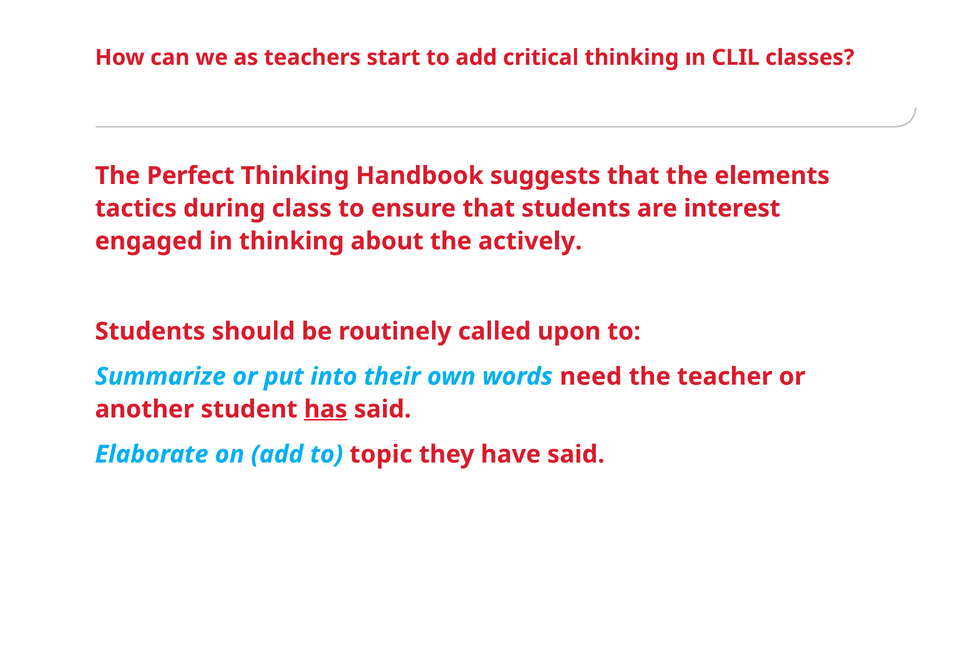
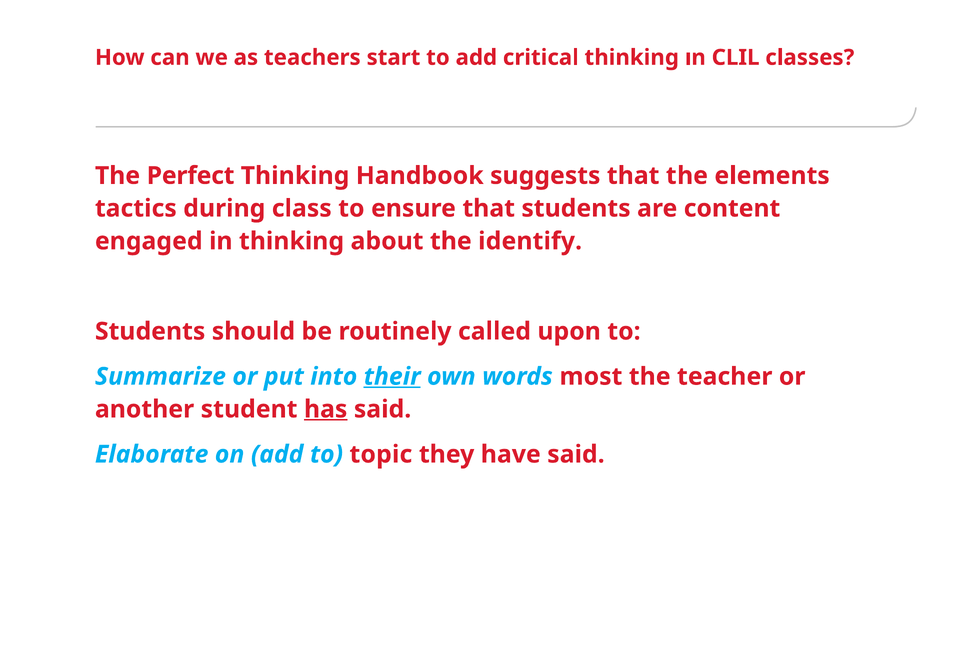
interest: interest -> content (732, 208)
actively: actively -> identify (530, 241)
their underline: none -> present (392, 377)
need: need -> most (591, 377)
